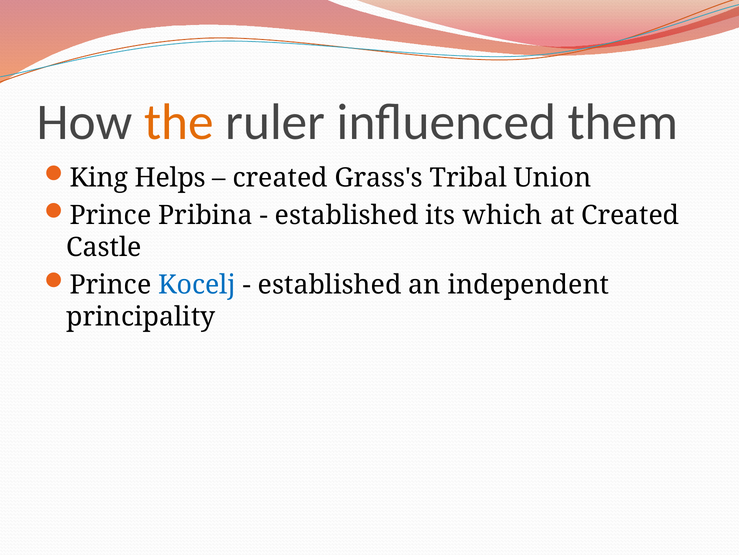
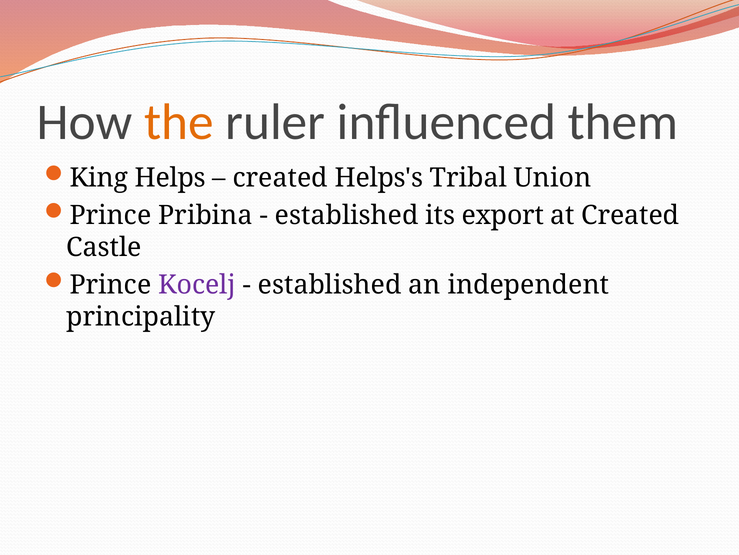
Grass's: Grass's -> Helps's (379, 178)
which: which -> export (503, 215)
Kocelj colour: blue -> purple (197, 285)
